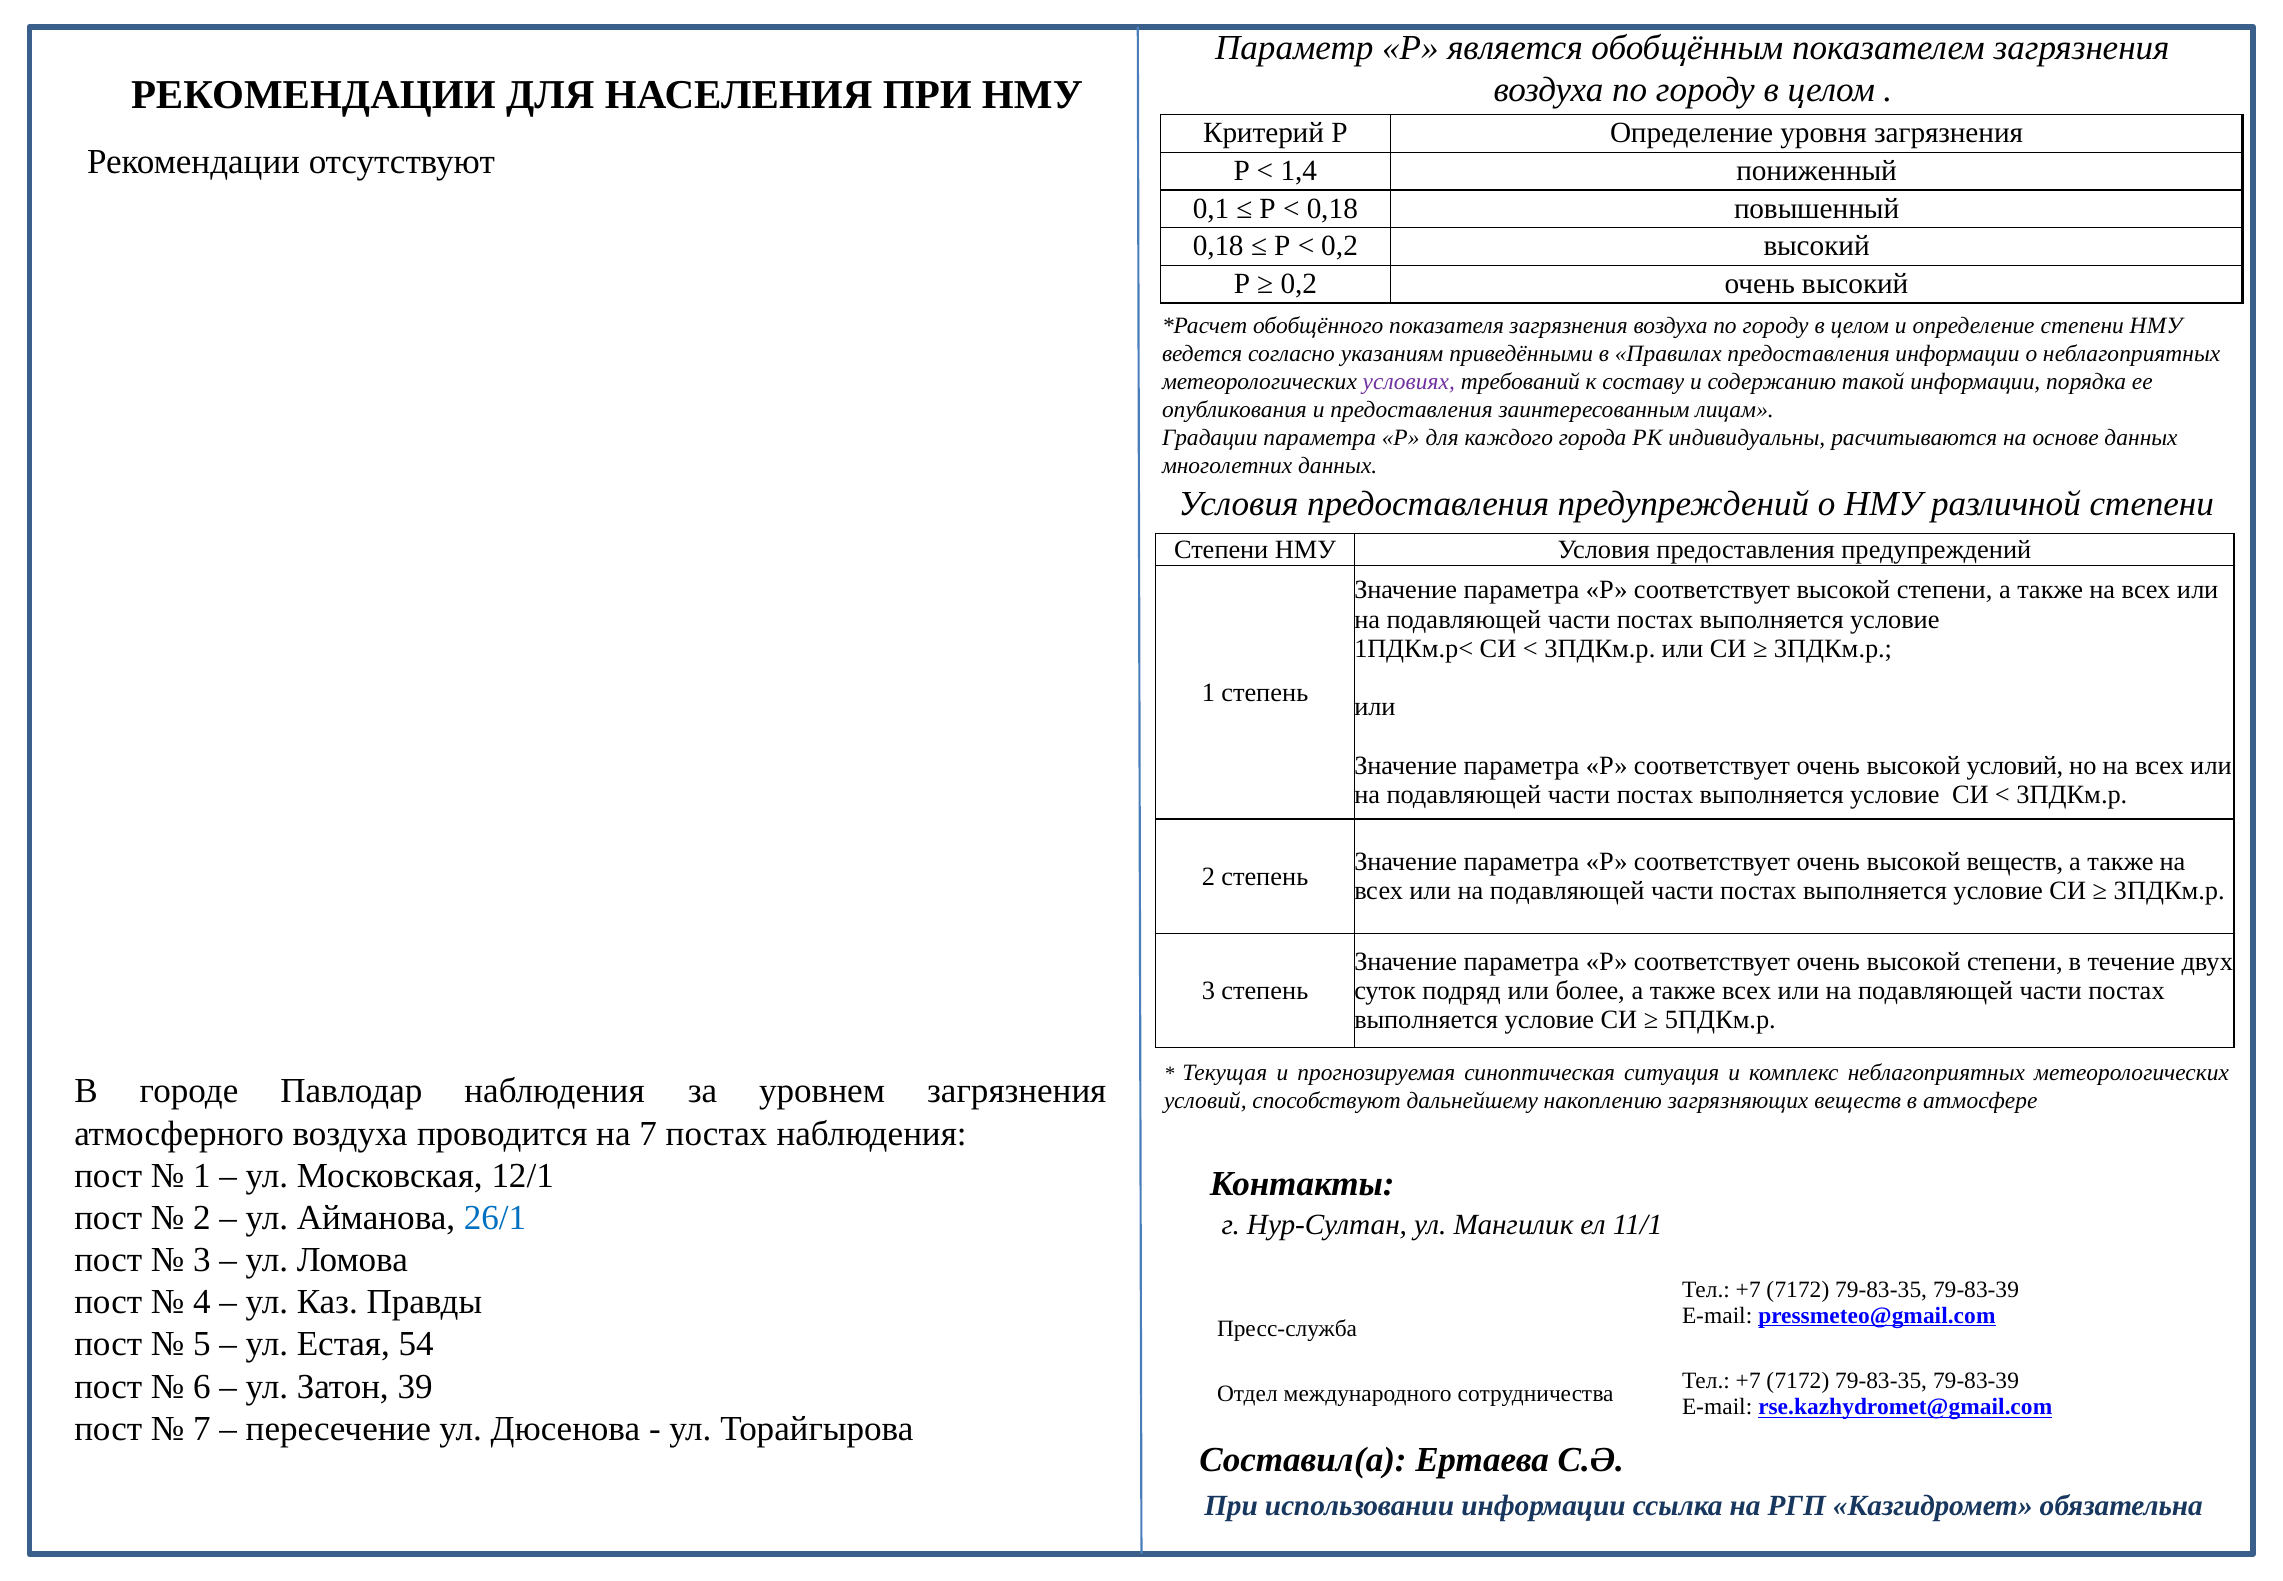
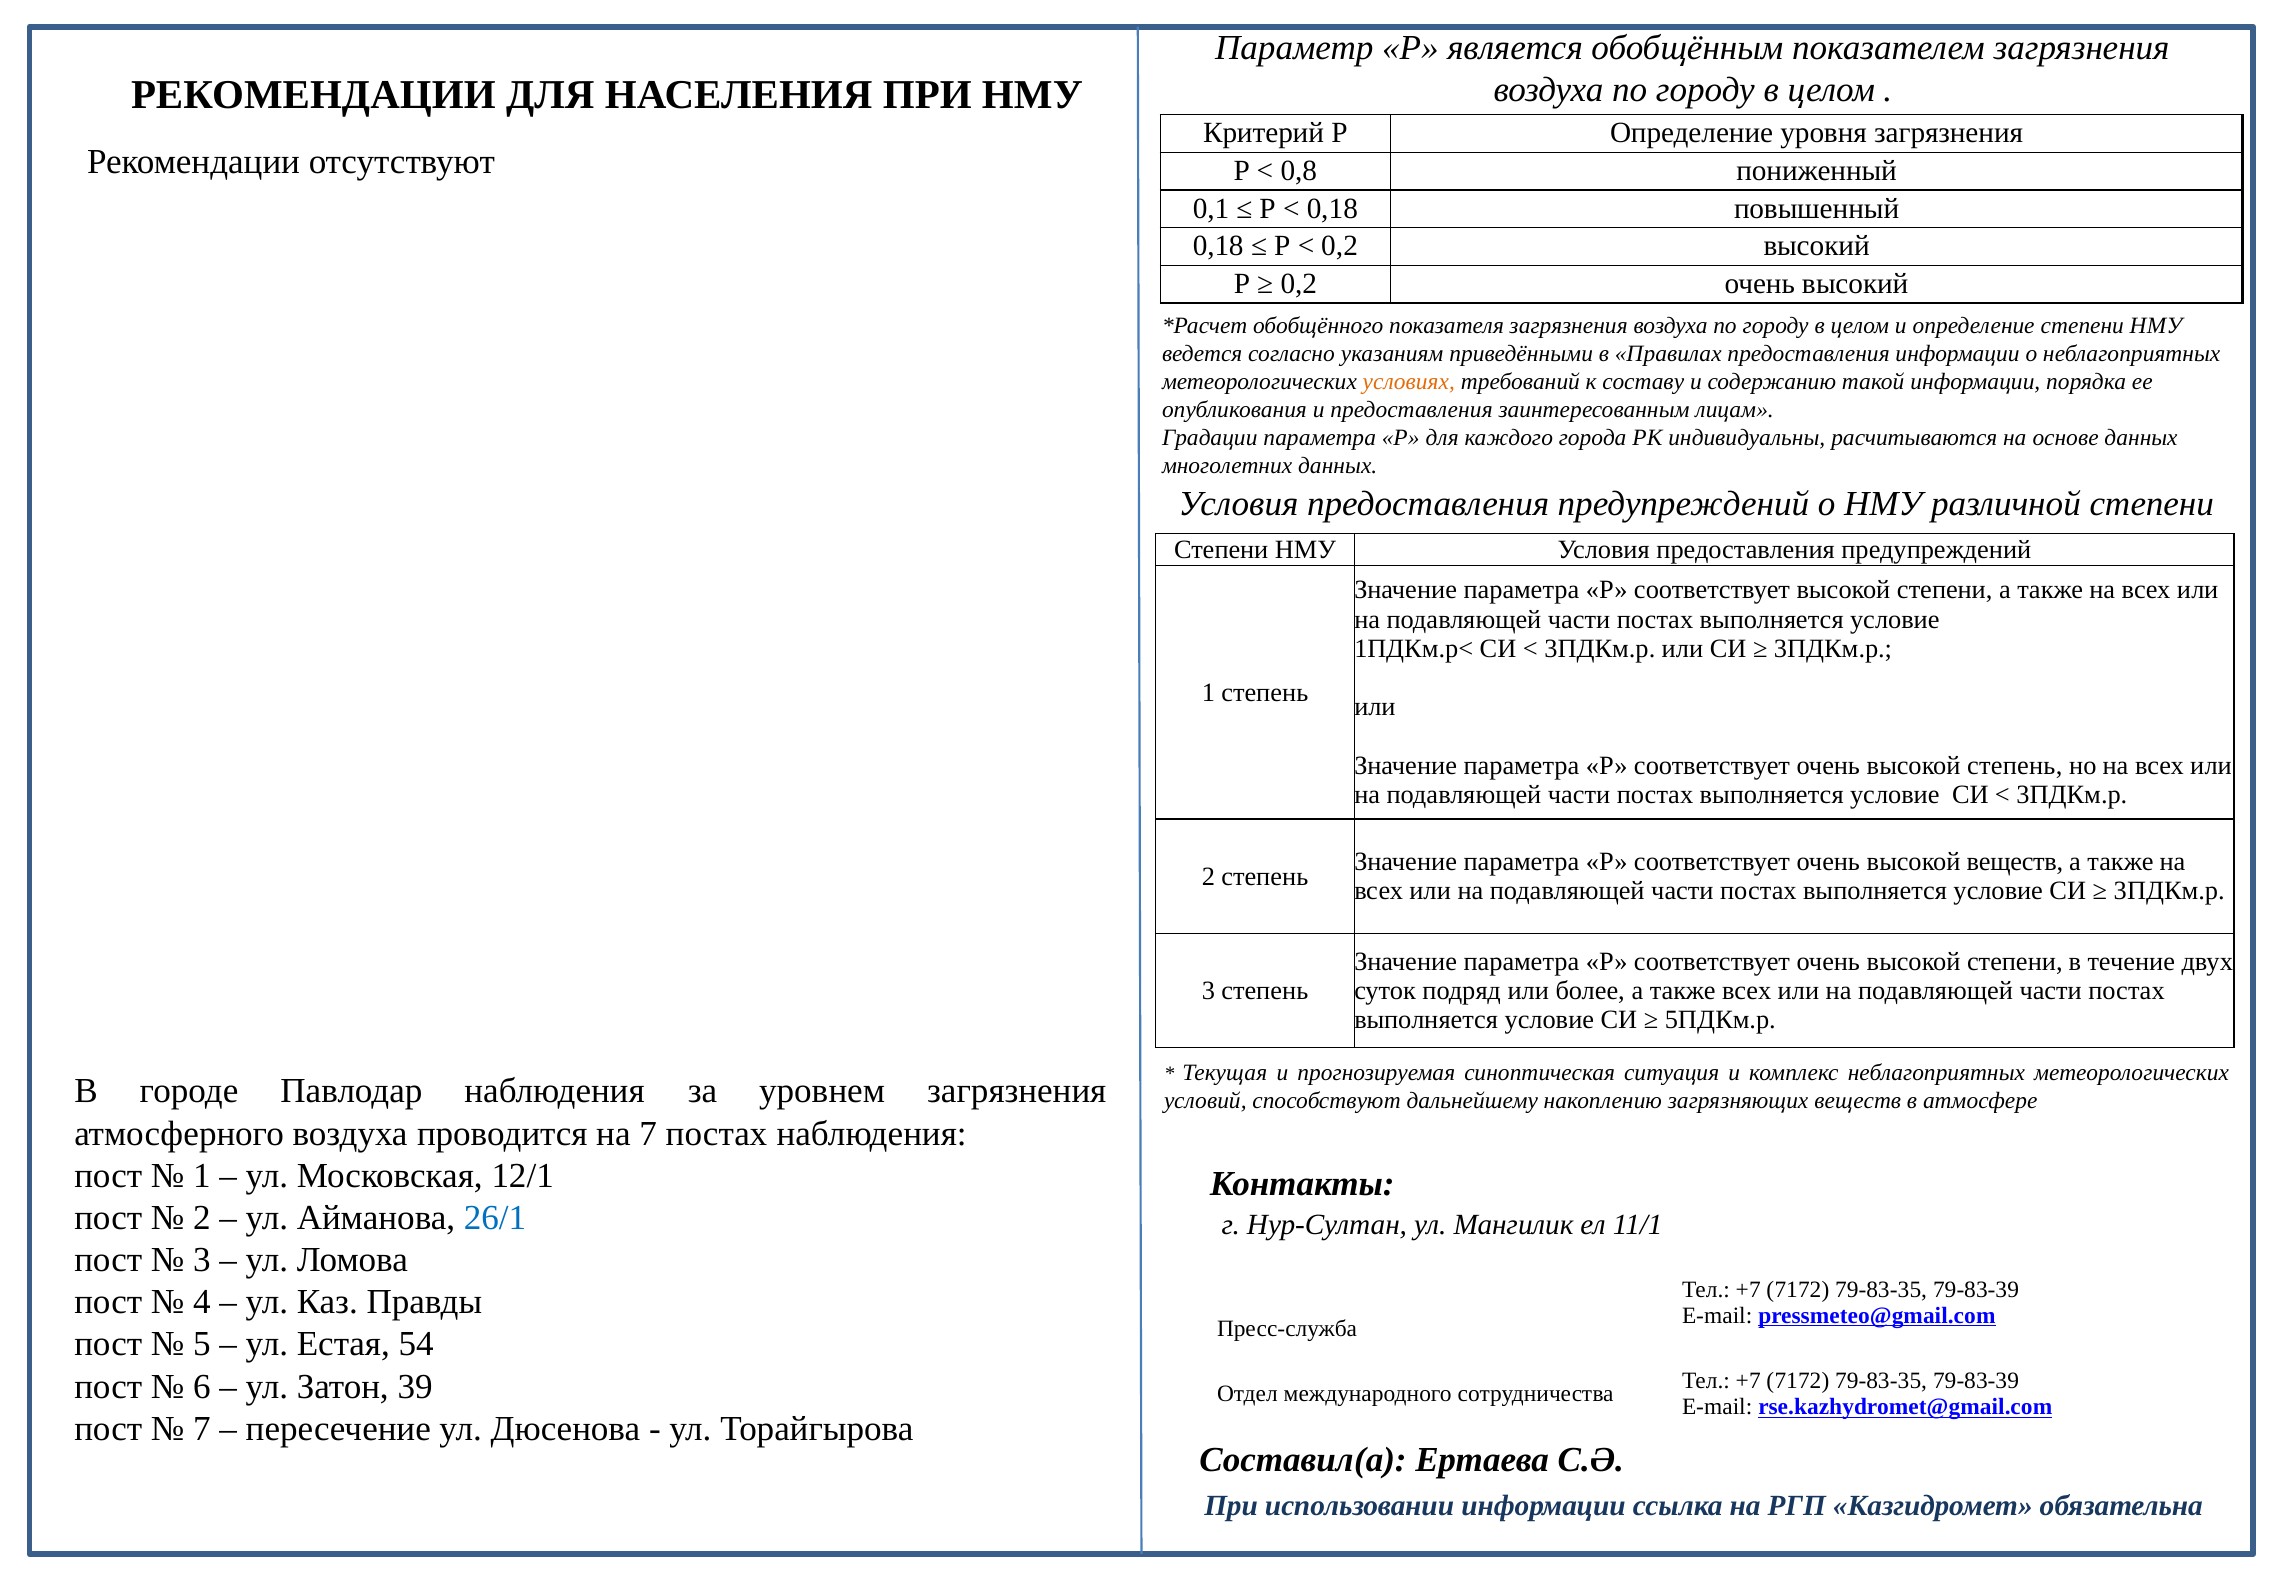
1,4: 1,4 -> 0,8 (1299, 171)
условиях colour: purple -> orange (1409, 382)
высокой условий: условий -> степень (2015, 765)
